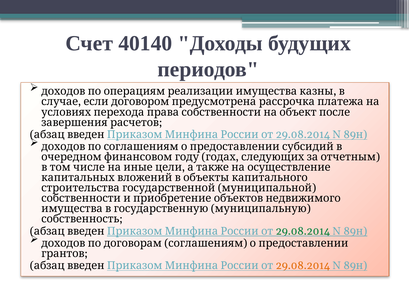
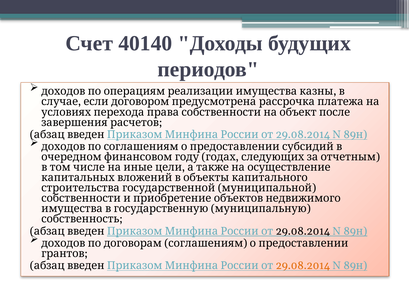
29.08.2014 colour: green -> black (303, 231)
